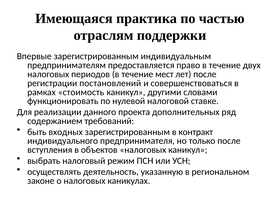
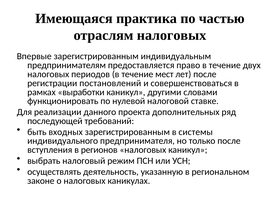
отраслям поддержки: поддержки -> налоговых (172, 35)
стоимость: стоимость -> выработки (81, 92)
содержанием: содержанием -> последующей (55, 121)
контракт: контракт -> системы (196, 132)
объектов: объектов -> регионов (99, 150)
